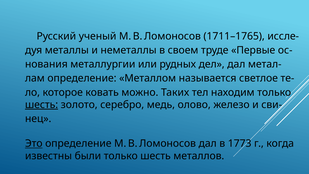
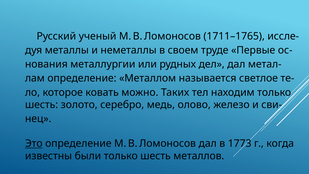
шесть underline: present -> none (42, 105)
